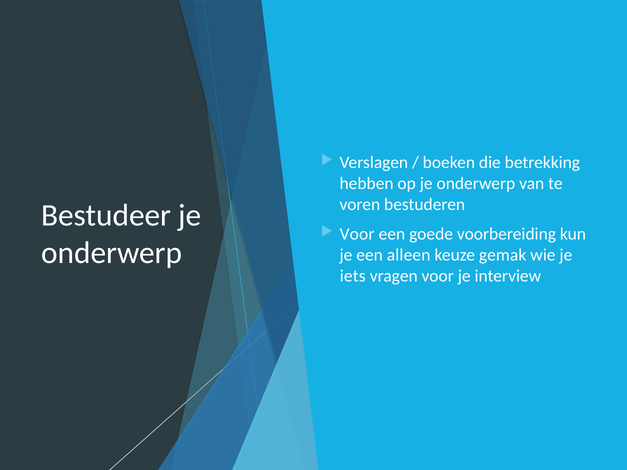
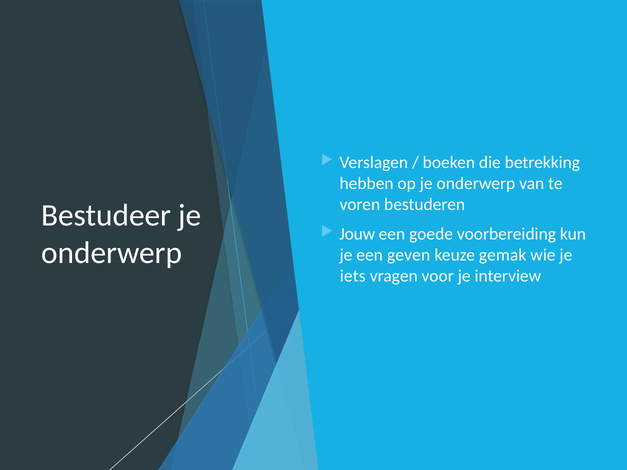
Voor: Voor -> Jouw (357, 234)
alleen: alleen -> geven (409, 255)
